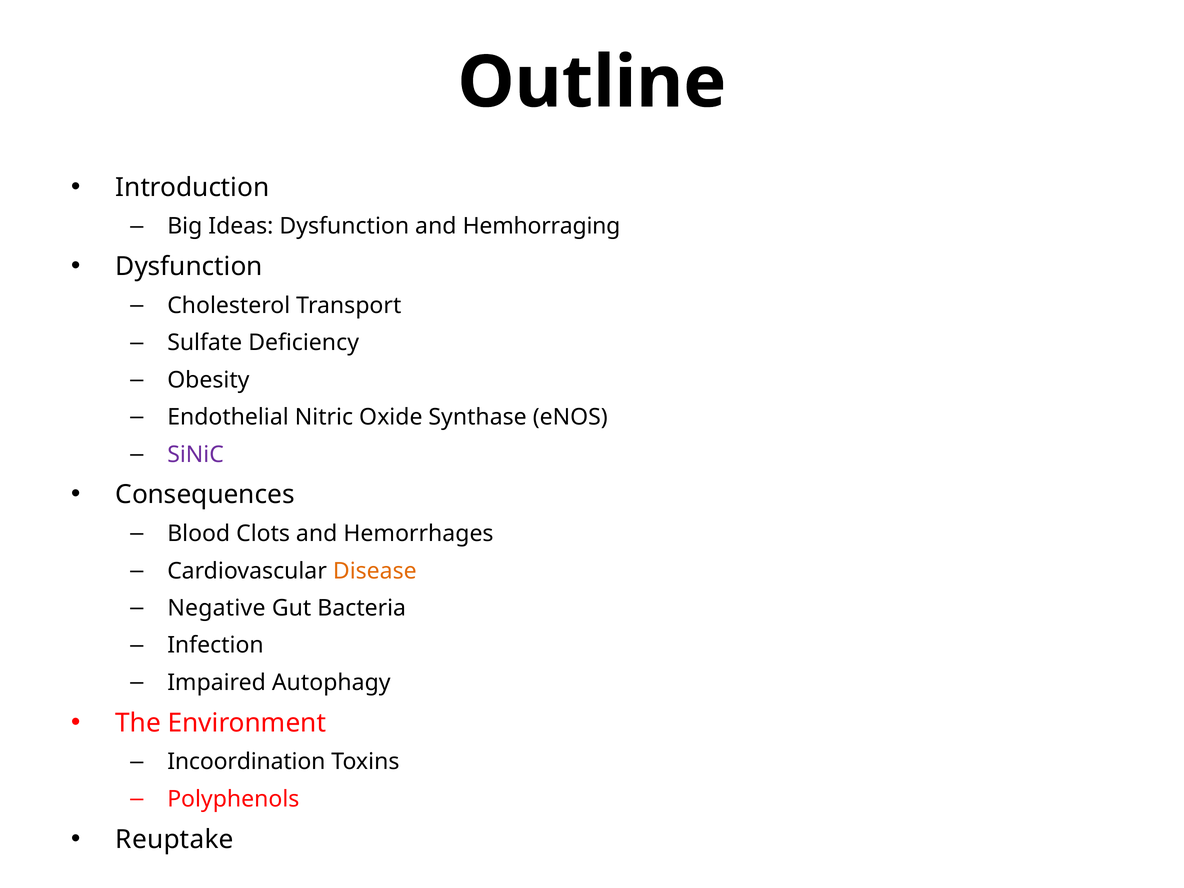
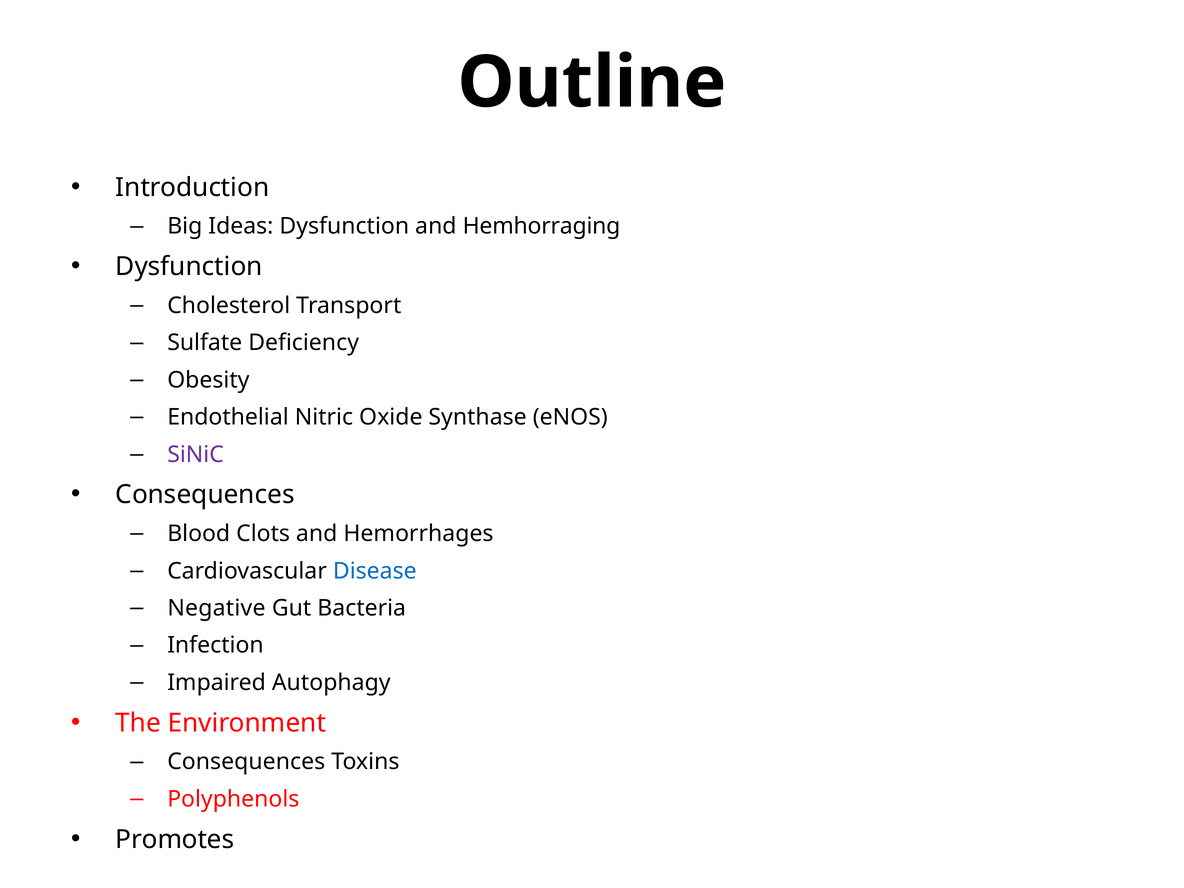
Disease colour: orange -> blue (375, 571)
Incoordination: Incoordination -> Consequences (246, 762)
Reuptake: Reuptake -> Promotes (175, 839)
